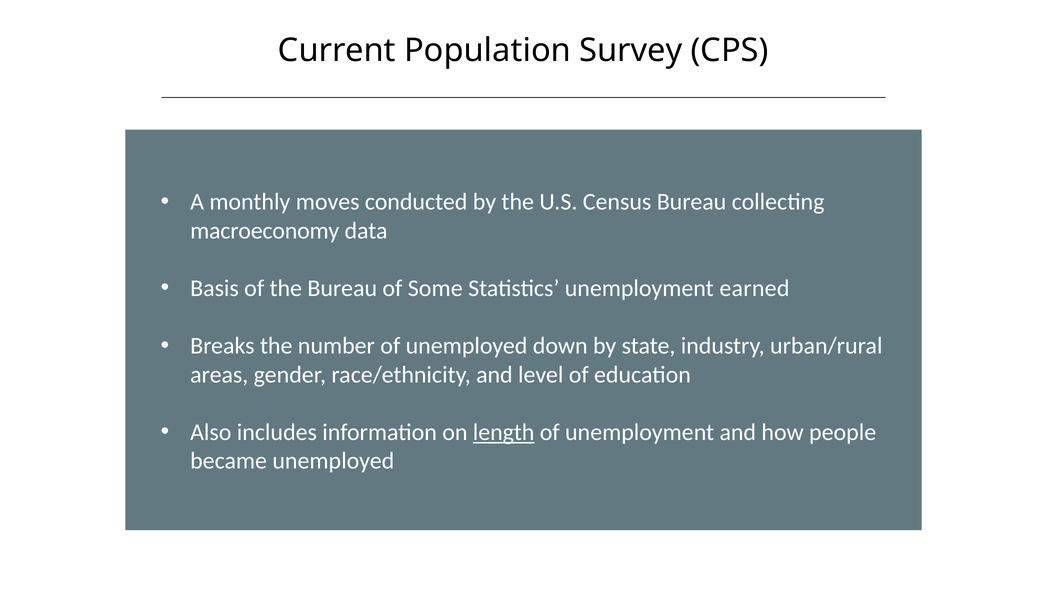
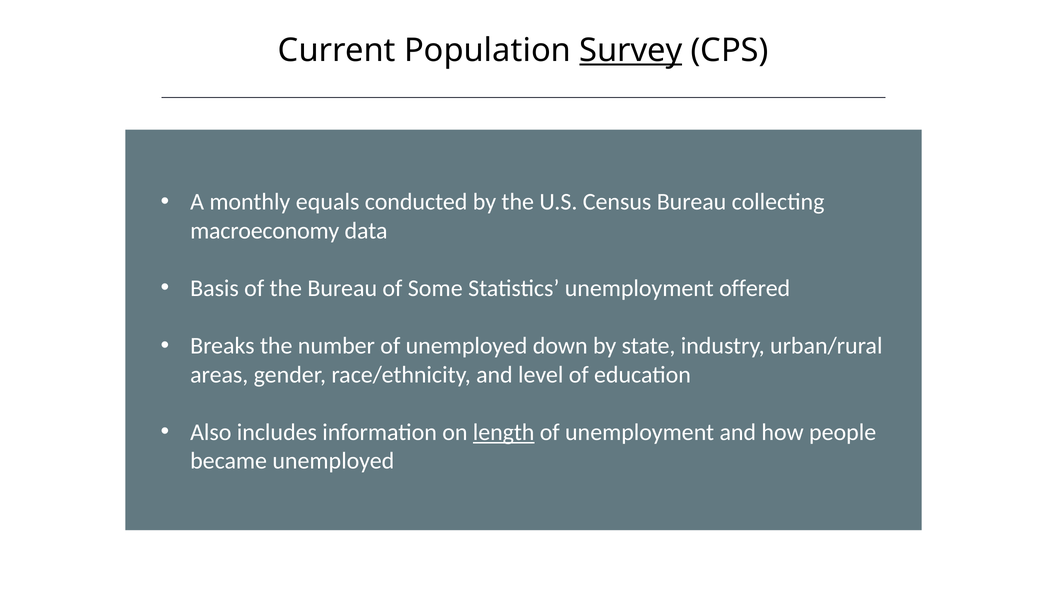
Survey underline: none -> present (631, 51)
moves: moves -> equals (328, 202)
earned: earned -> offered (755, 288)
